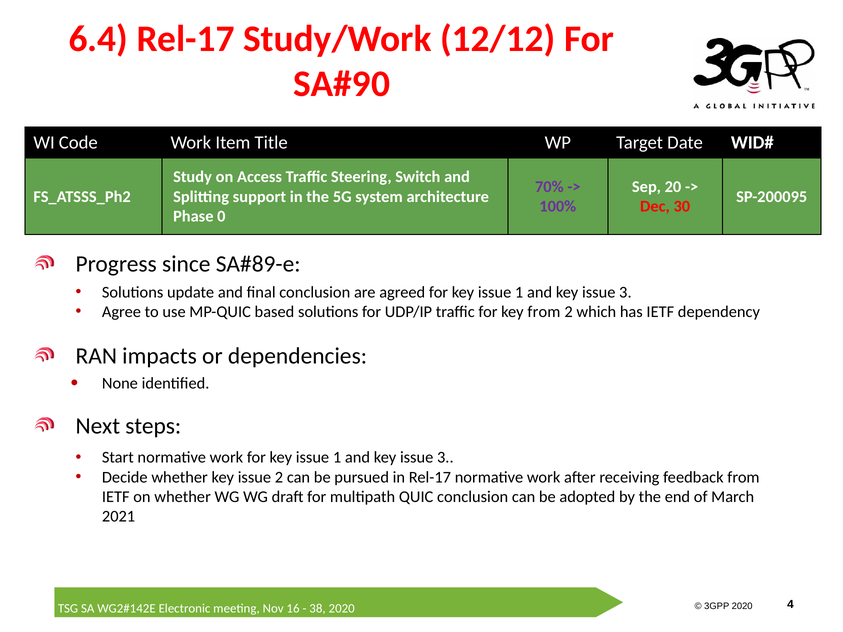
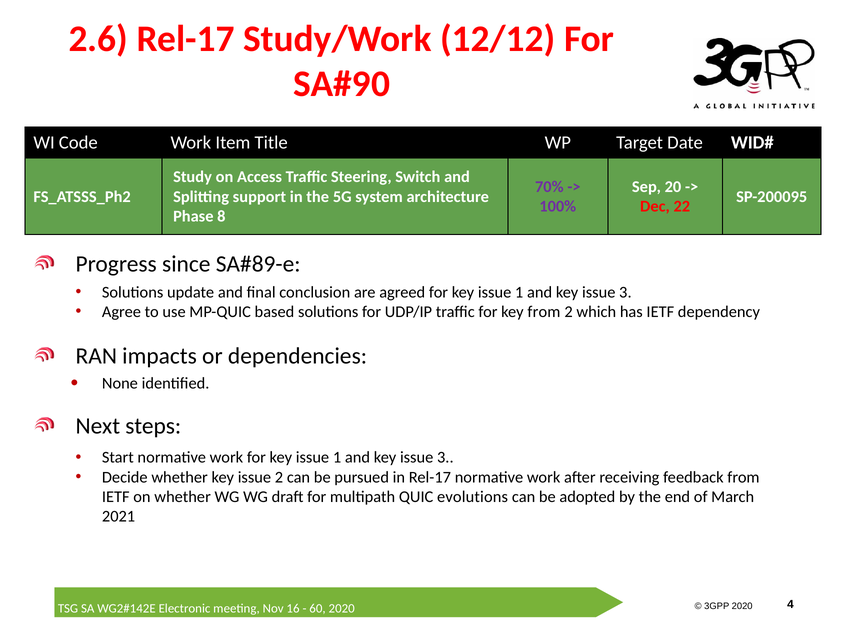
6.4: 6.4 -> 2.6 (98, 39)
30: 30 -> 22 (682, 207)
0: 0 -> 8 (221, 217)
QUIC conclusion: conclusion -> evolutions (473, 497)
38: 38 -> 60 (317, 609)
